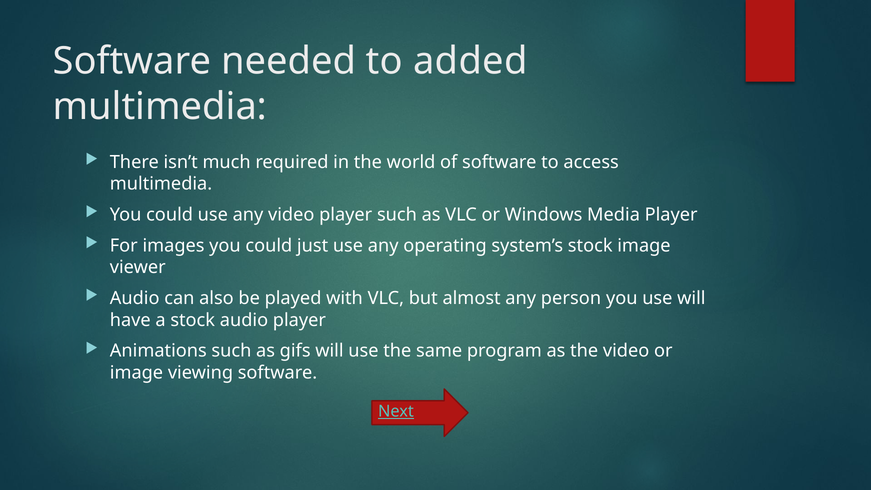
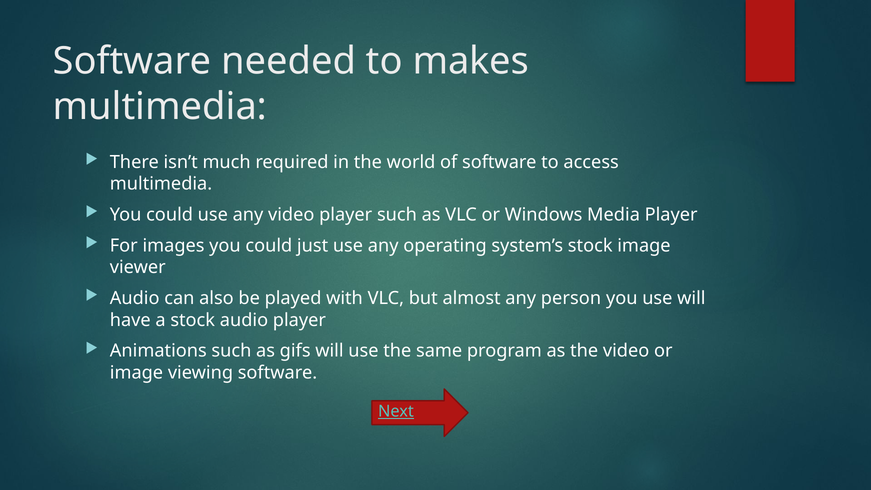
added: added -> makes (471, 61)
